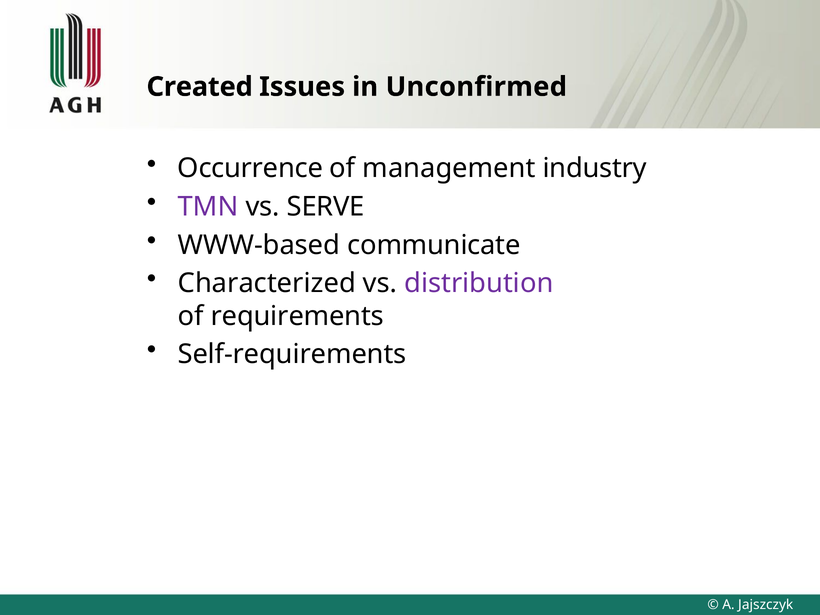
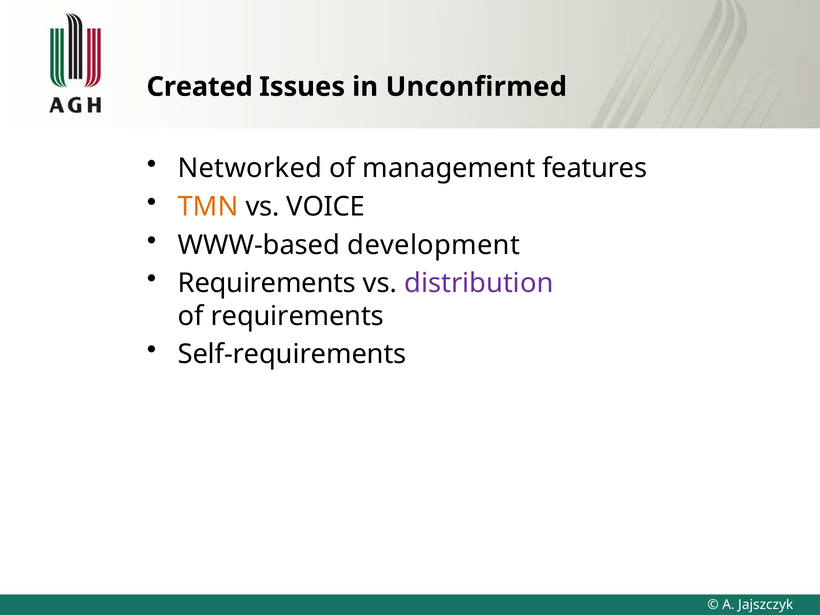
Occurrence: Occurrence -> Networked (250, 168)
industry: industry -> features (595, 168)
TMN colour: purple -> orange (208, 207)
SERVE: SERVE -> VOICE (326, 207)
communicate: communicate -> development (434, 245)
Characterized: Characterized -> Requirements (267, 283)
